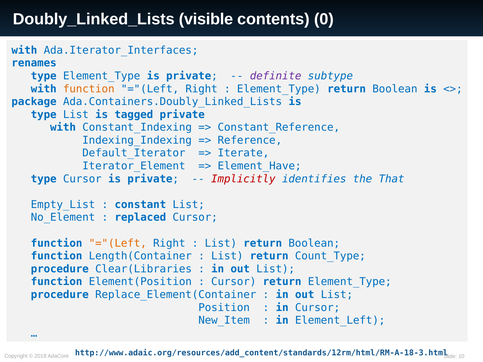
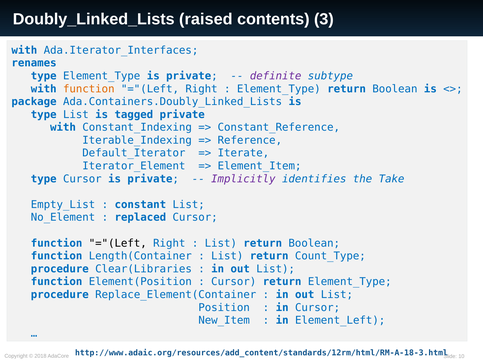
visible: visible -> raised (206, 19)
0: 0 -> 3 (324, 19)
Indexing_Indexing: Indexing_Indexing -> Iterable_Indexing (137, 140)
Element_Have: Element_Have -> Element_Item (260, 166)
Implicitly colour: red -> purple (243, 179)
That: That -> Take (392, 179)
="(Left colour: orange -> black (118, 243)
